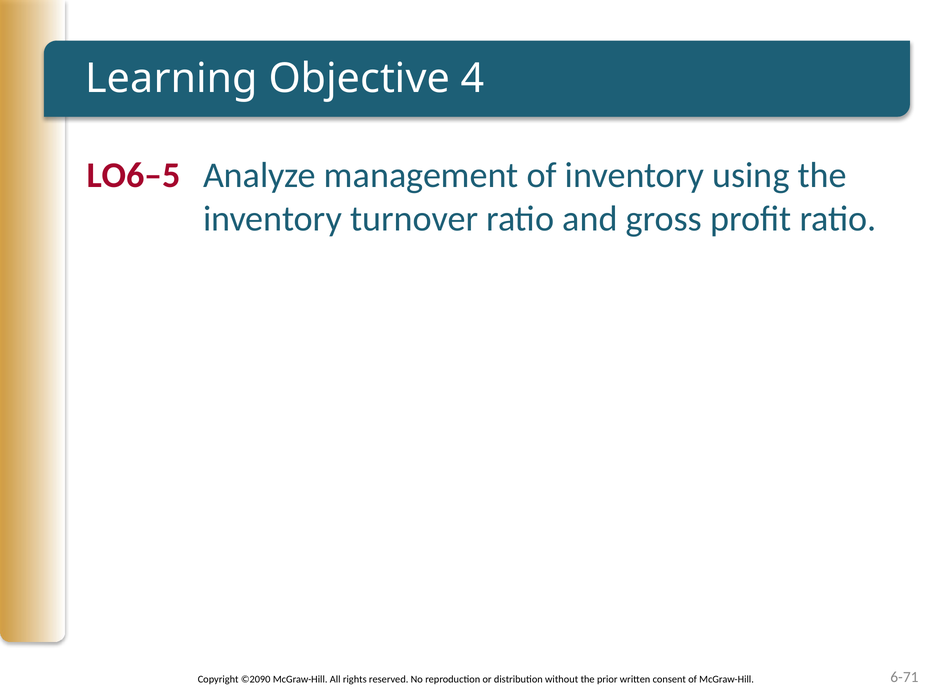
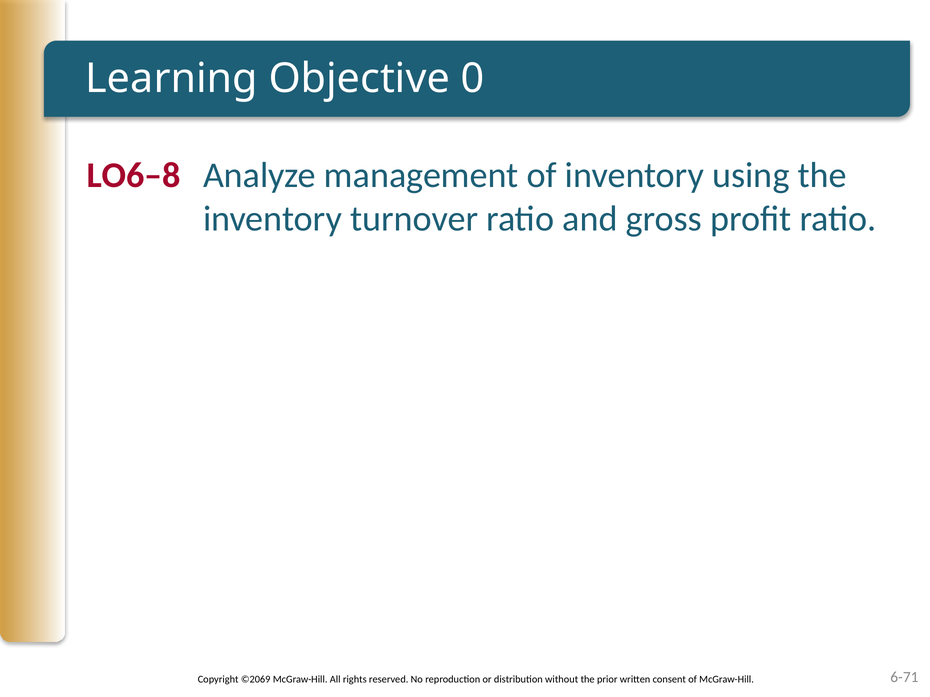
4: 4 -> 0 (473, 79)
LO6–5: LO6–5 -> LO6–8 (134, 176)
©2090: ©2090 -> ©2069 (256, 680)
